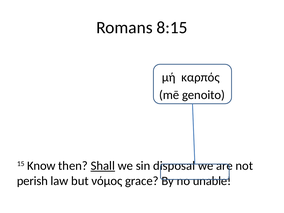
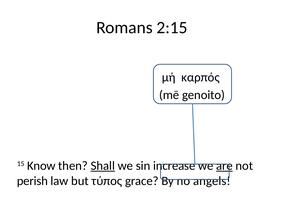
8:15: 8:15 -> 2:15 (172, 27)
disposal: disposal -> increase (174, 166)
are underline: none -> present (224, 166)
νόμος: νόμος -> τύπος (107, 181)
unable: unable -> angels (212, 181)
